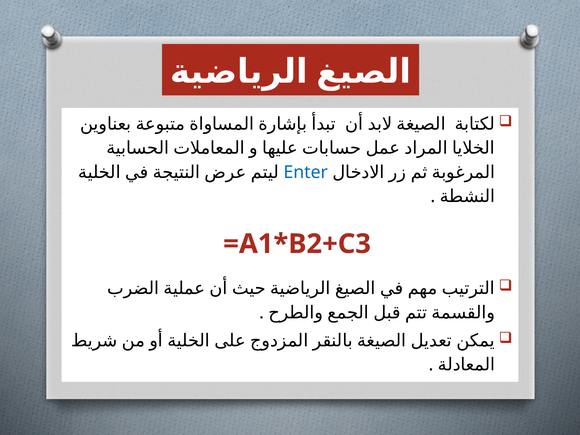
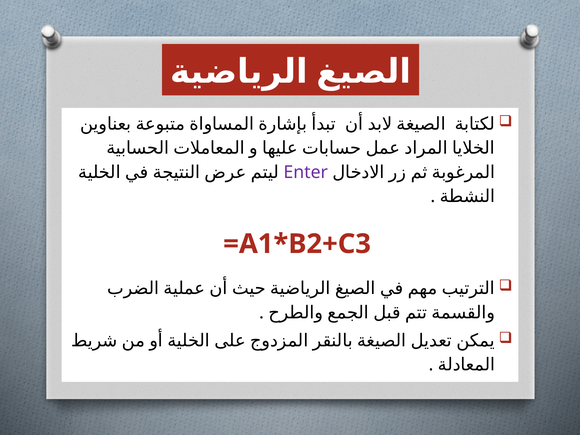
Enter colour: blue -> purple (306, 172)
